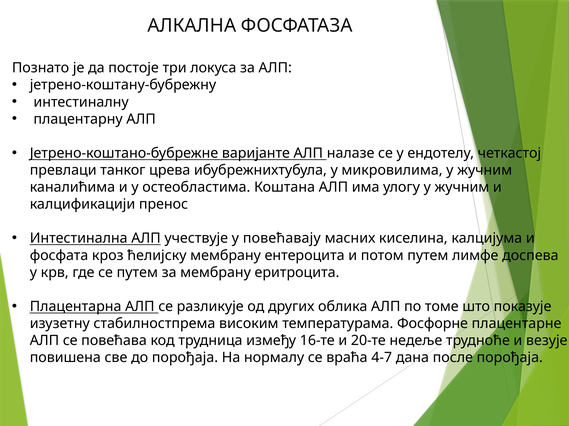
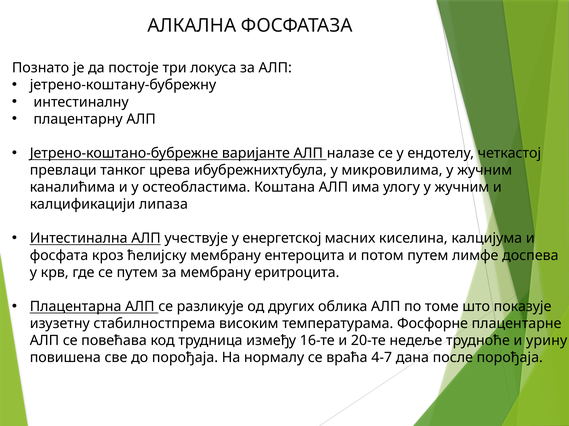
пренос: пренос -> липаза (163, 205)
повећавају: повећавају -> енергетској (282, 239)
везује: везује -> урину (547, 341)
